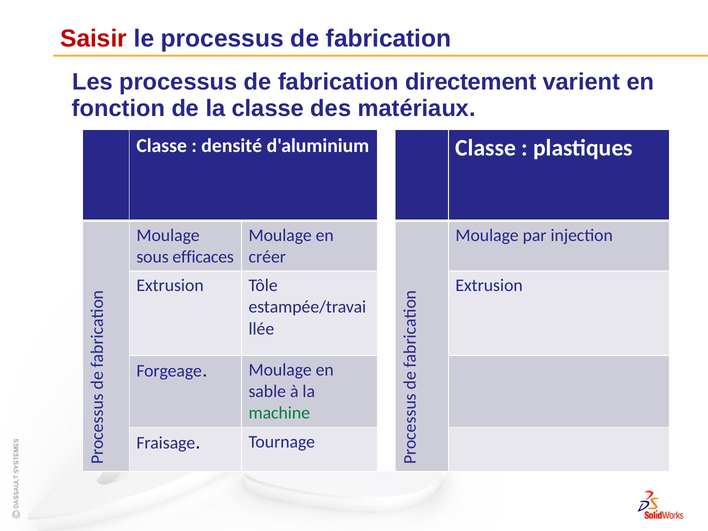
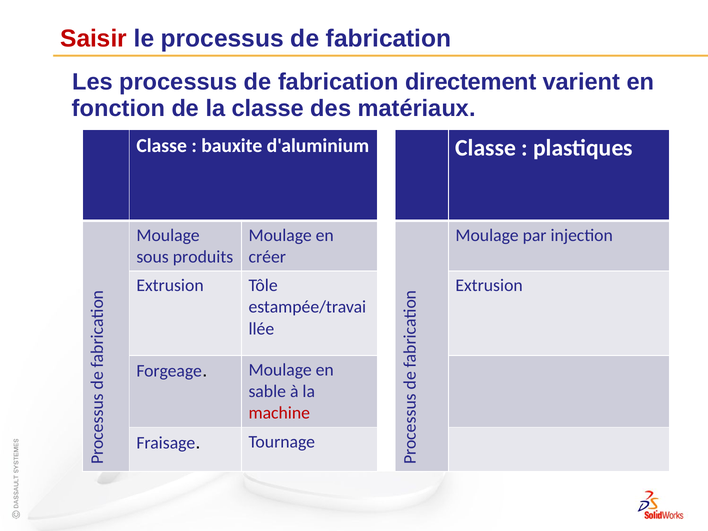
densité: densité -> bauxite (232, 146)
efficaces: efficaces -> produits (203, 257)
machine colour: green -> red (279, 413)
